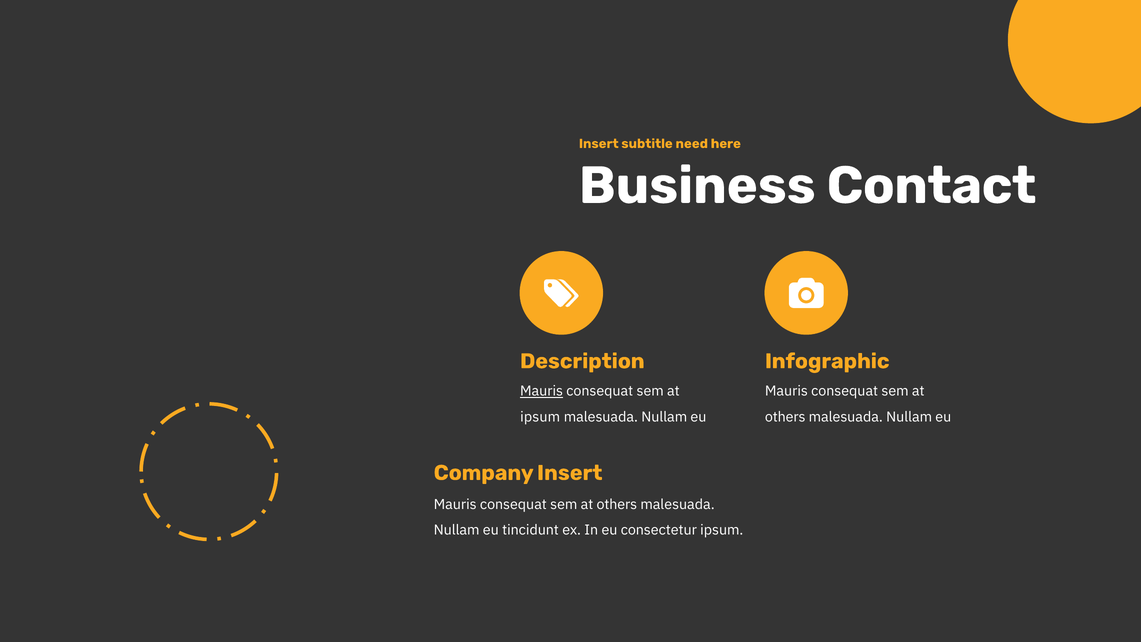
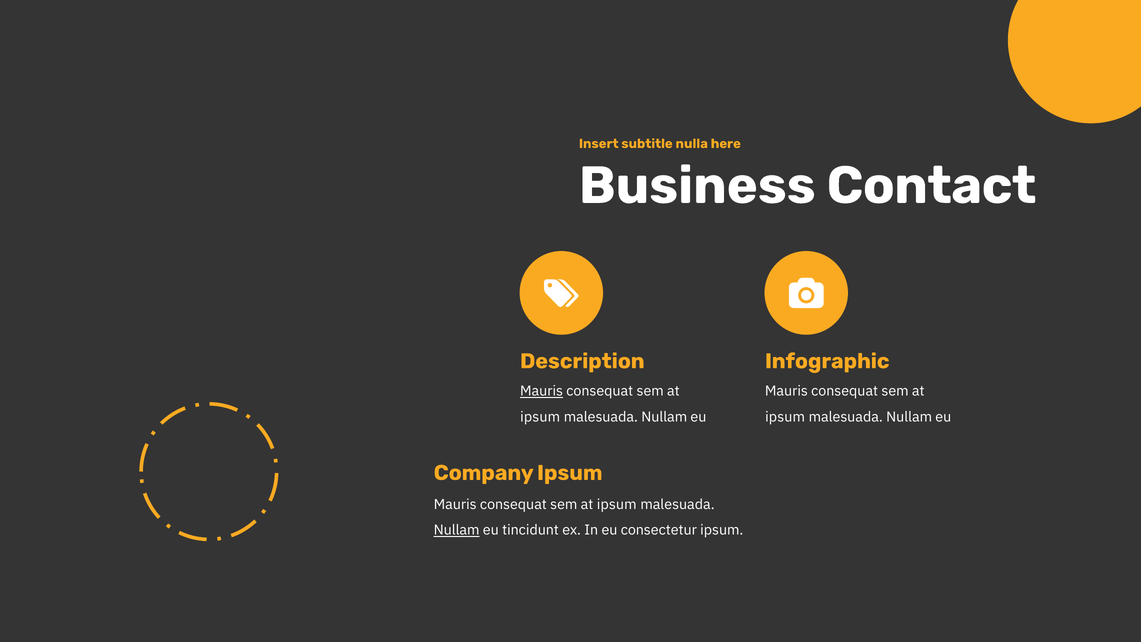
need: need -> nulla (692, 144)
others: others -> ipsum (785, 417)
Company Insert: Insert -> Ipsum (570, 473)
others: others -> ipsum (617, 504)
Nullam underline: none -> present (457, 530)
